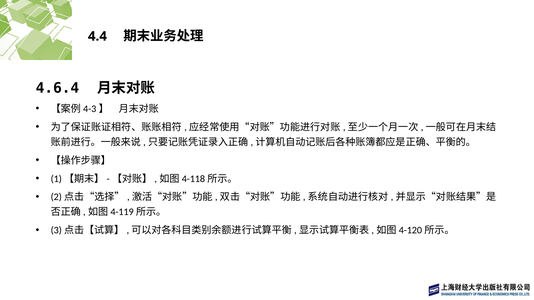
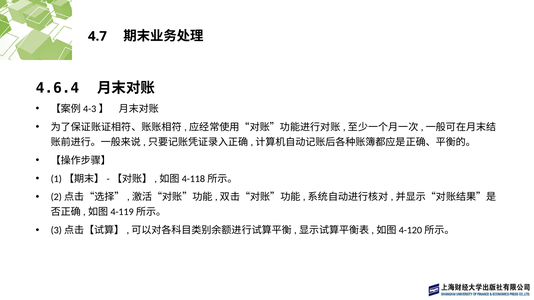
4.4: 4.4 -> 4.7 (97, 36)
